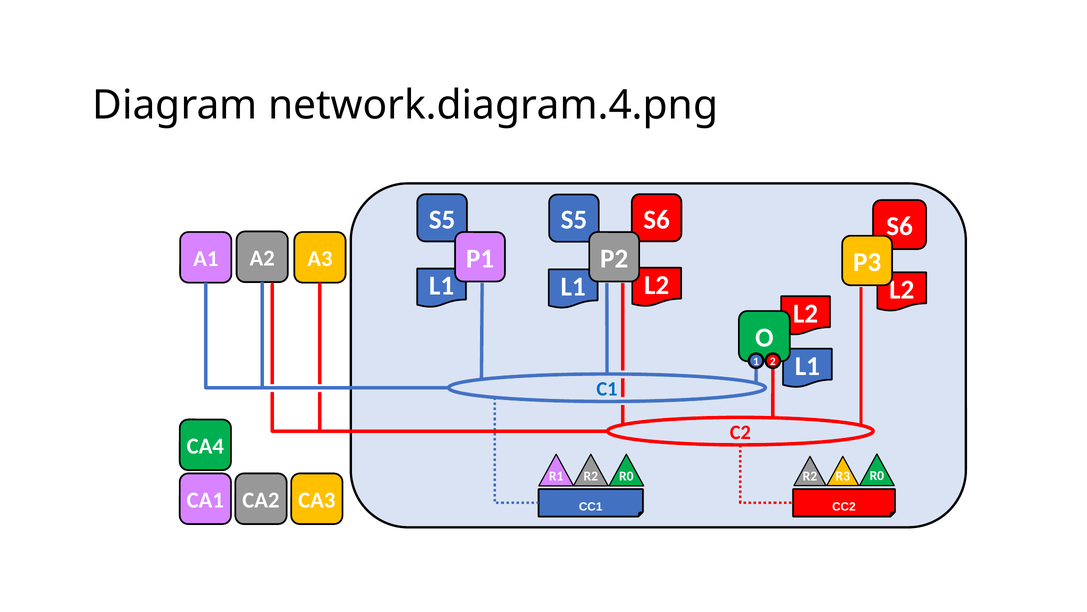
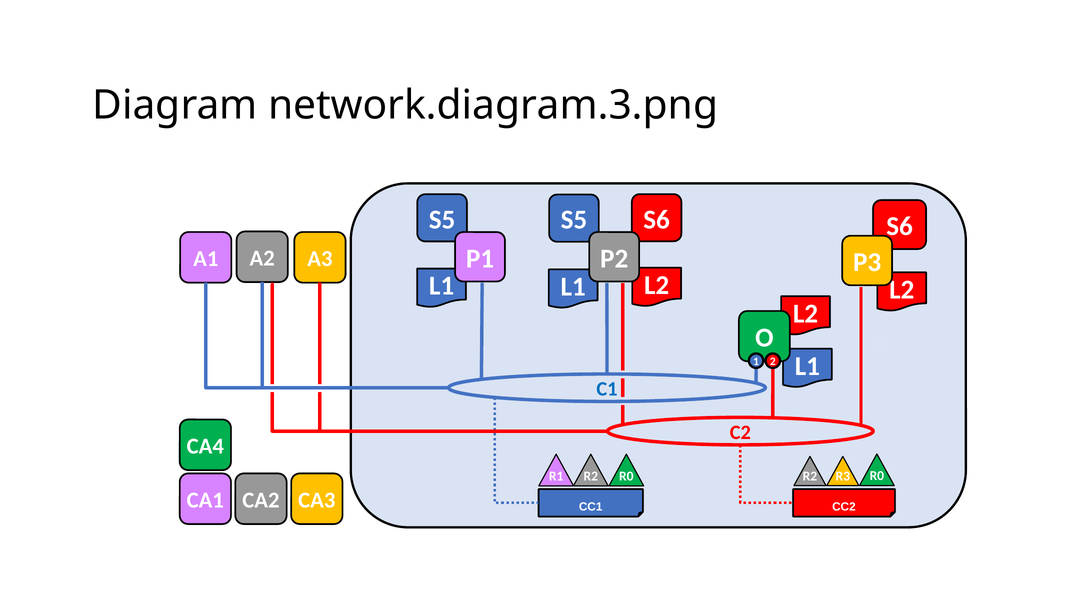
network.diagram.4.png: network.diagram.4.png -> network.diagram.3.png (493, 105)
